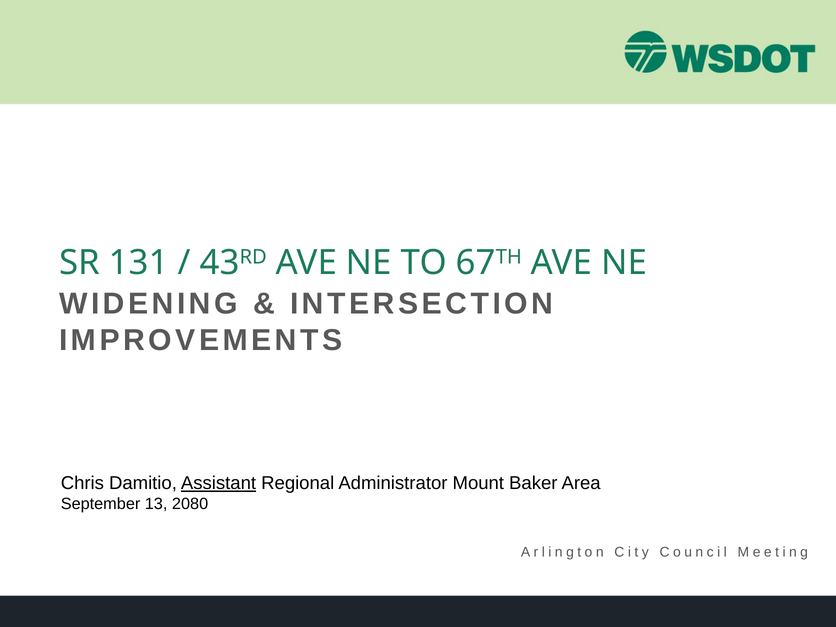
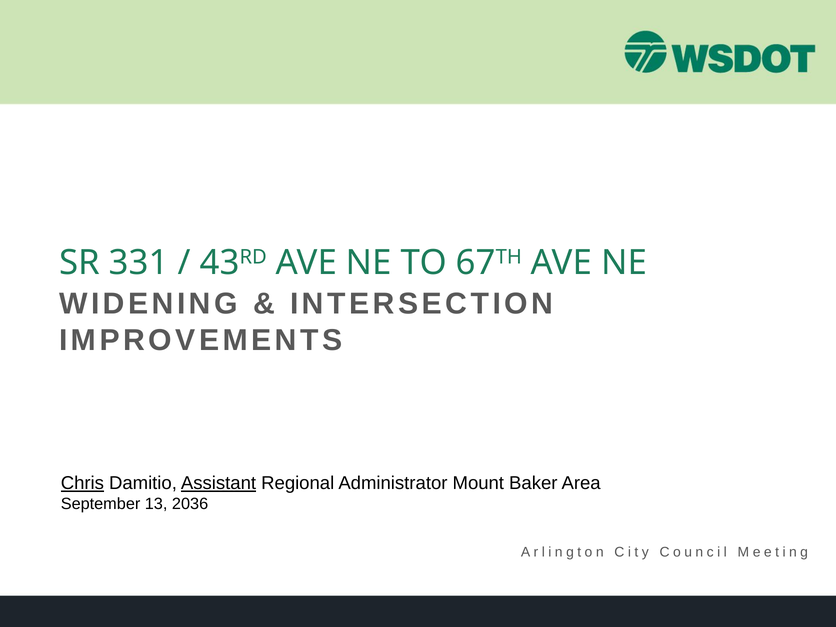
131: 131 -> 331 (139, 263)
Chris underline: none -> present (82, 483)
2080: 2080 -> 2036 (190, 504)
